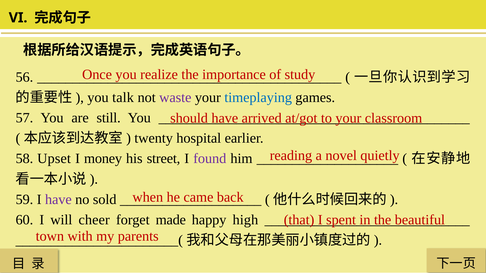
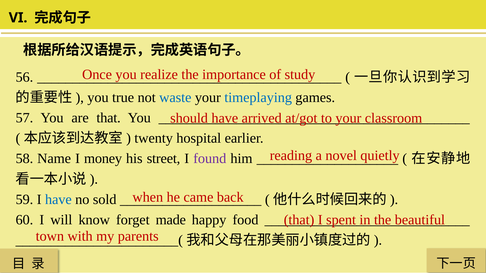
talk: talk -> true (123, 98)
waste colour: purple -> blue (175, 98)
are still: still -> that (109, 118)
Upset: Upset -> Name (54, 159)
have colour: purple -> blue (58, 200)
cheer: cheer -> know (94, 220)
high: high -> food (245, 220)
